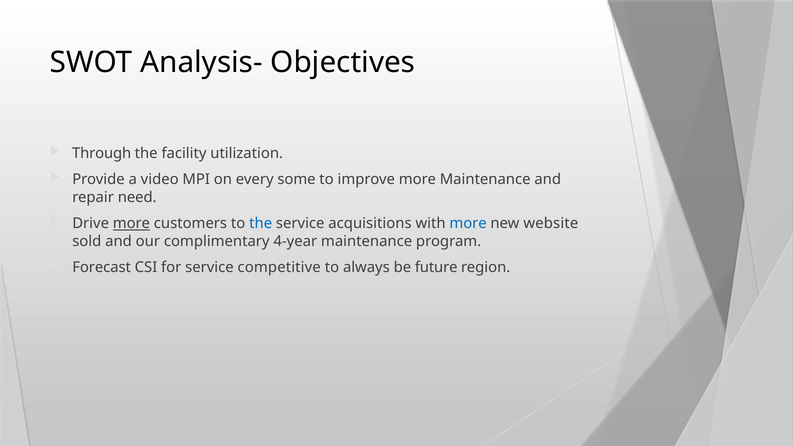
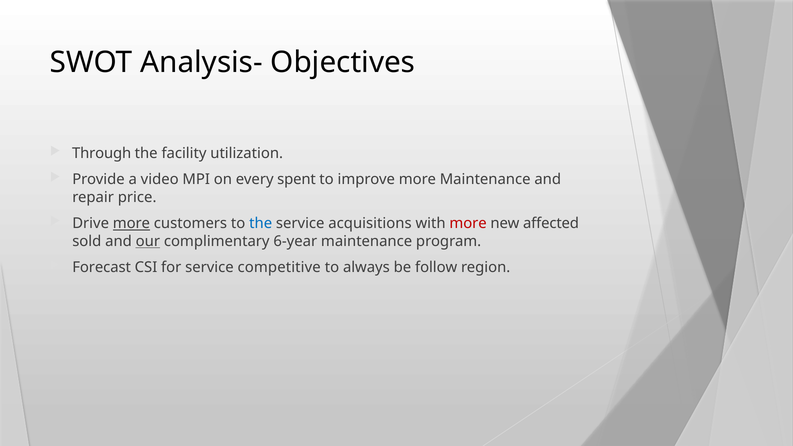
some: some -> spent (297, 180)
need: need -> price (137, 197)
more colour: blue -> red (468, 224)
website: website -> affected (551, 224)
our underline: none -> present (148, 241)
4-year: 4-year -> 6-year (295, 241)
future: future -> follow (436, 267)
